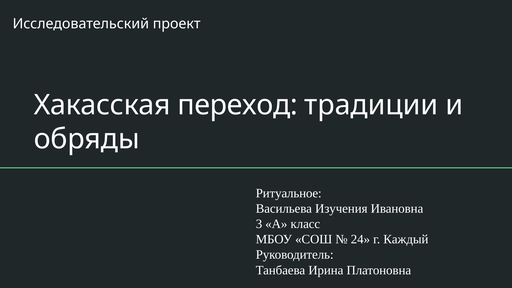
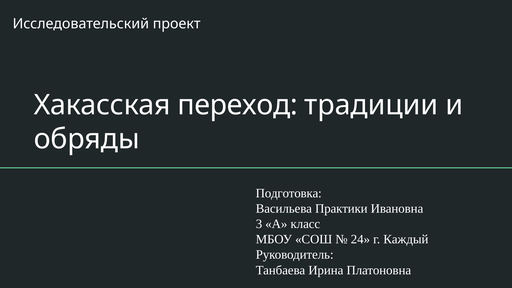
Ритуальное: Ритуальное -> Подготовка (289, 193)
Изучения: Изучения -> Практики (341, 209)
